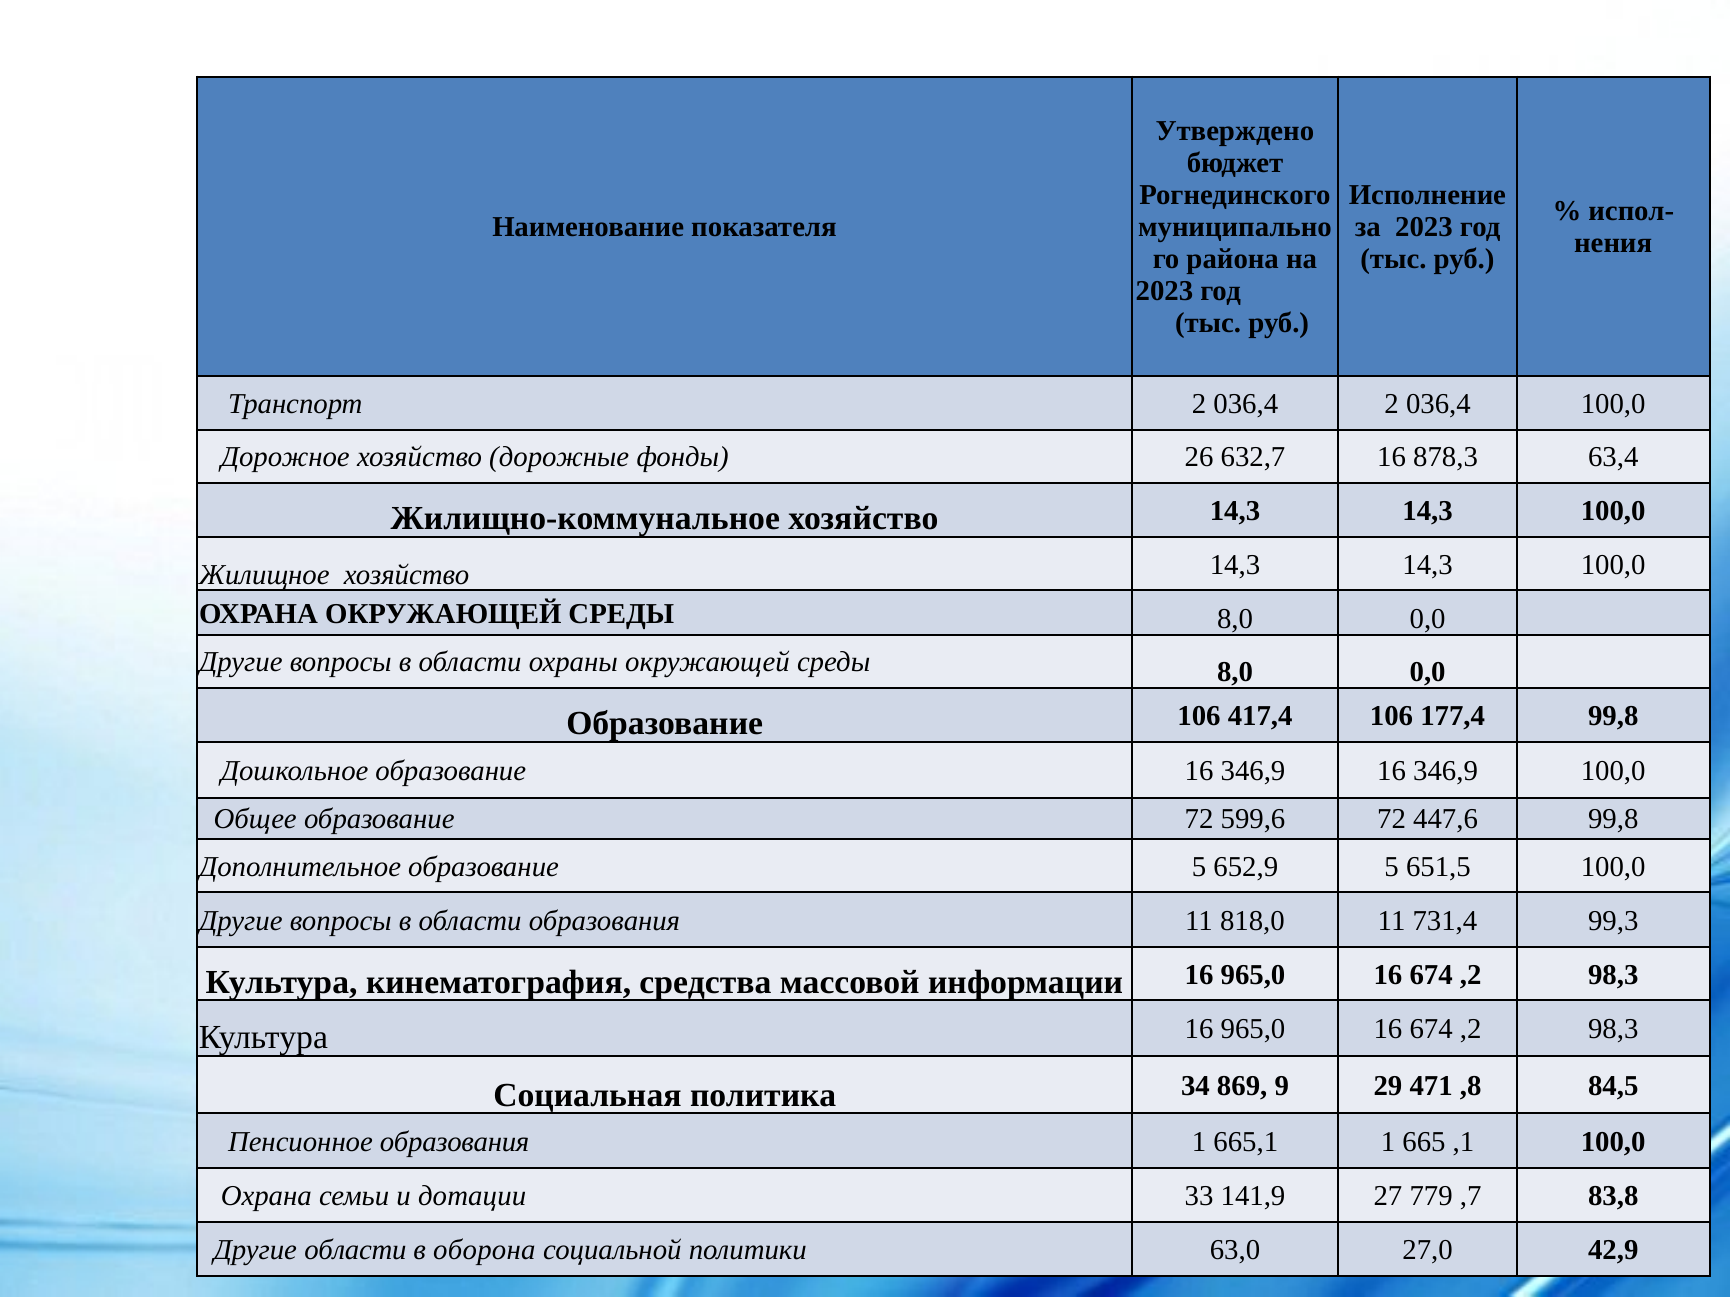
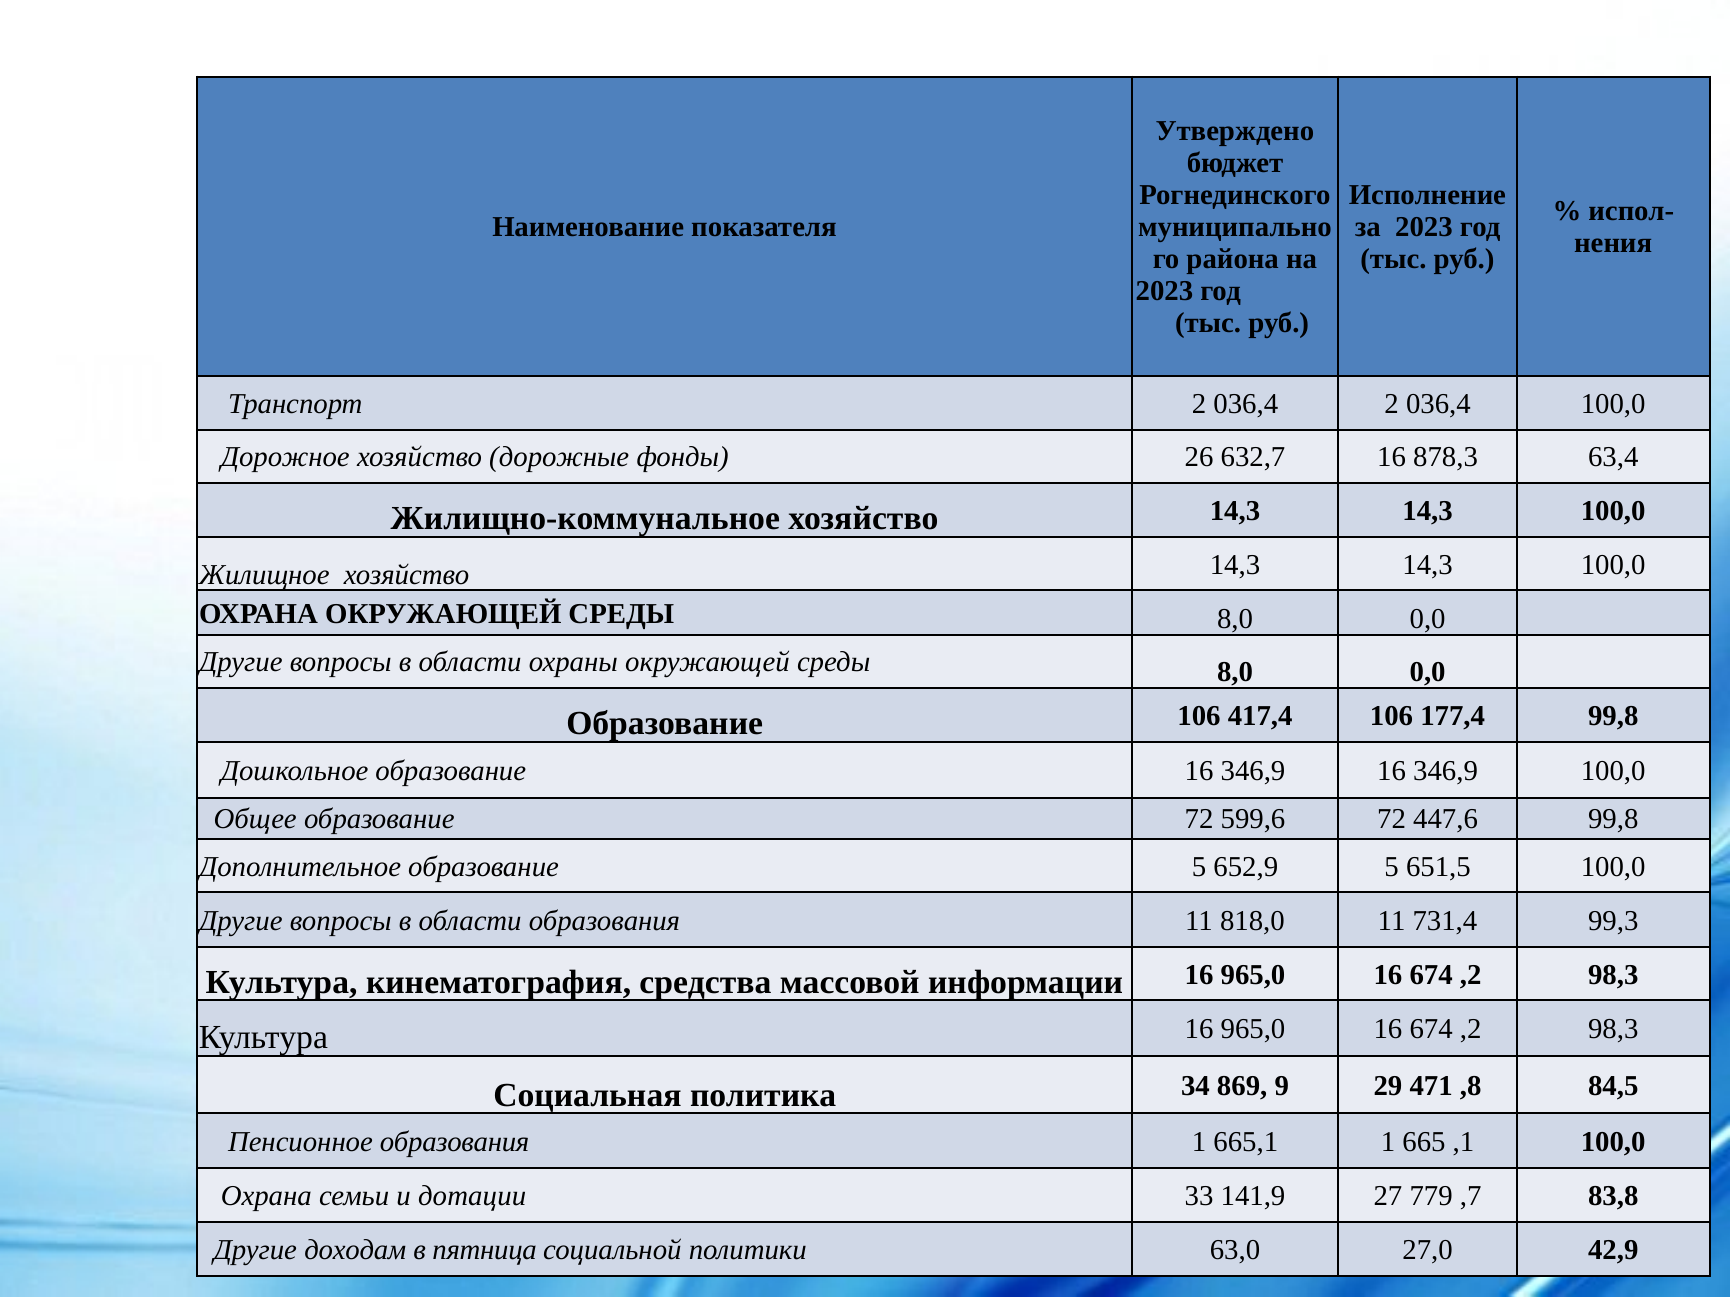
Другие области: области -> доходам (355, 1250)
оборона: оборона -> пятница (485, 1250)
